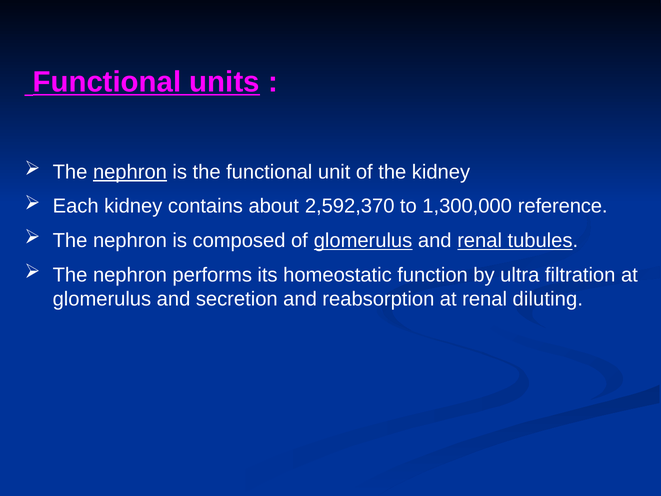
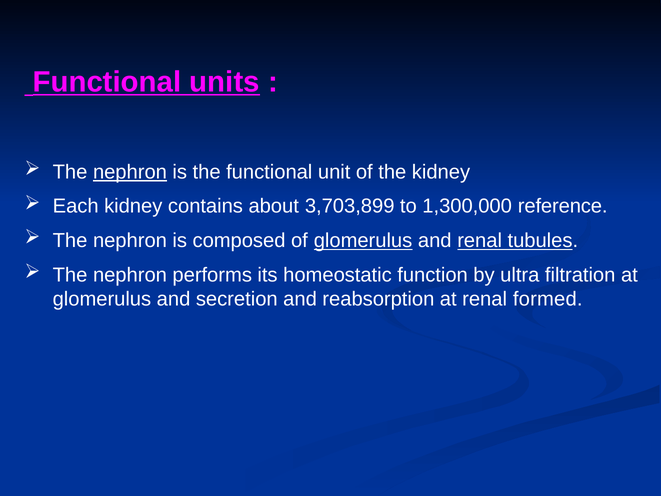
2,592,370: 2,592,370 -> 3,703,899 (350, 206)
diluting: diluting -> formed (548, 299)
